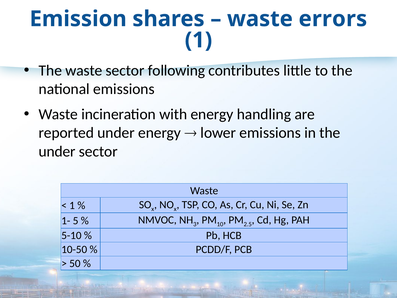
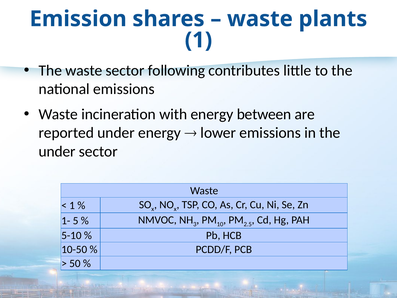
errors: errors -> plants (333, 19)
handling: handling -> between (264, 114)
